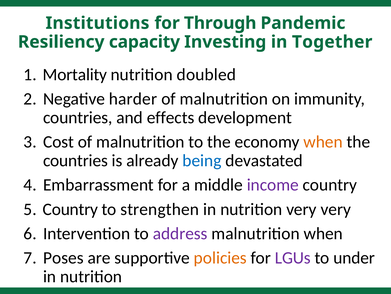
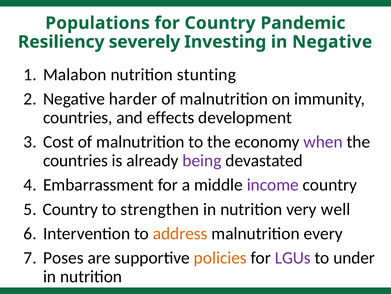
Institutions: Institutions -> Populations (97, 23)
for Through: Through -> Country (220, 23)
capacity: capacity -> severely (144, 42)
in Together: Together -> Negative (332, 42)
Mortality: Mortality -> Malabon (75, 74)
doubled: doubled -> stunting (206, 74)
when colour: orange -> purple (323, 142)
being colour: blue -> purple (202, 160)
very very: very -> well (336, 209)
address colour: purple -> orange (180, 233)
malnutrition when: when -> every (323, 233)
